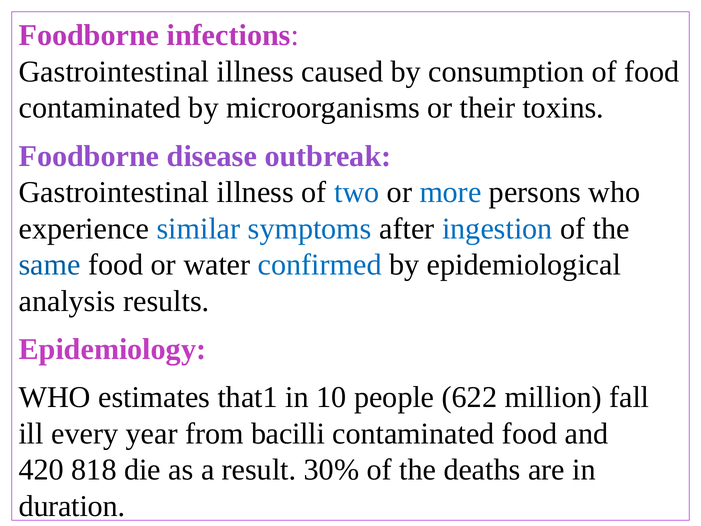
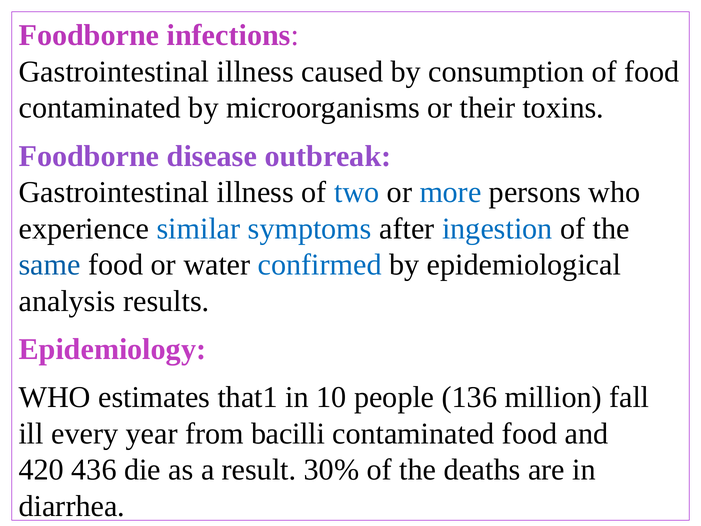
622: 622 -> 136 (470, 397)
818: 818 -> 436 (94, 470)
duration: duration -> diarrhea (72, 506)
